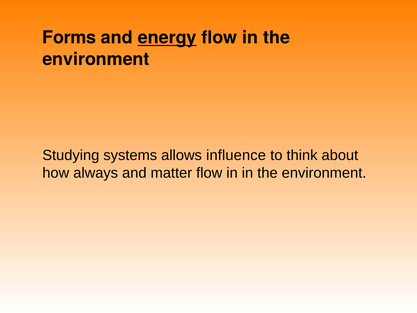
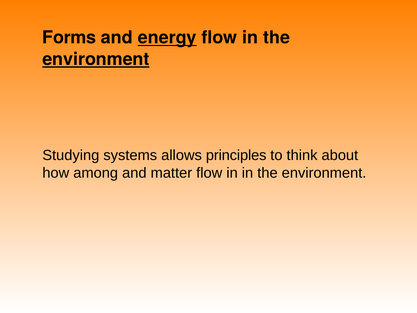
environment underline: none -> present (96, 59)
influence: influence -> principles (236, 155)
always: always -> among (96, 173)
